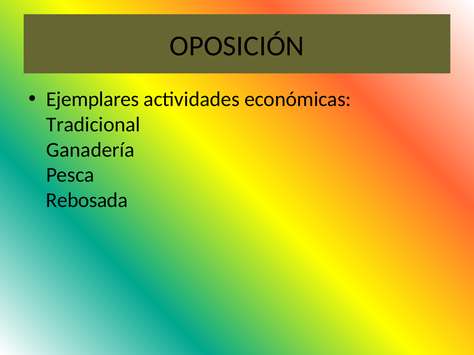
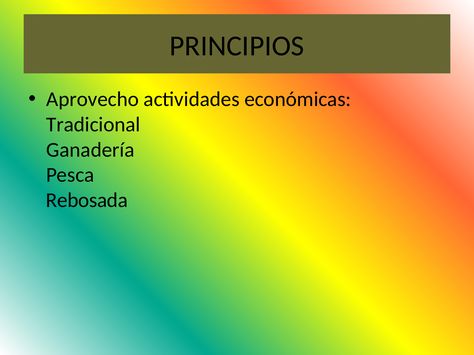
OPOSICIÓN: OPOSICIÓN -> PRINCIPIOS (237, 46)
Ejemplares: Ejemplares -> Aprovecho (93, 99)
